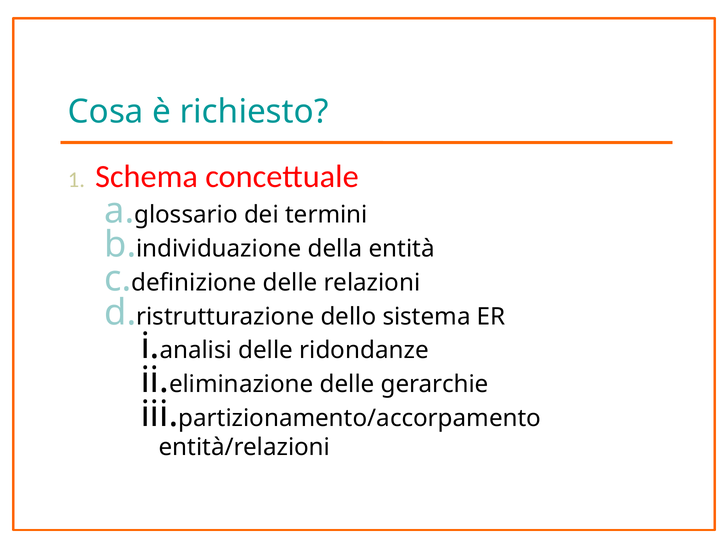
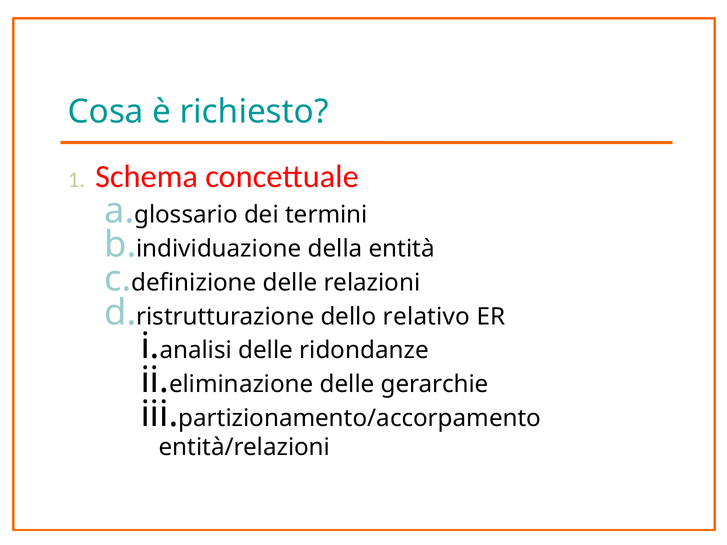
sistema: sistema -> relativo (426, 317)
